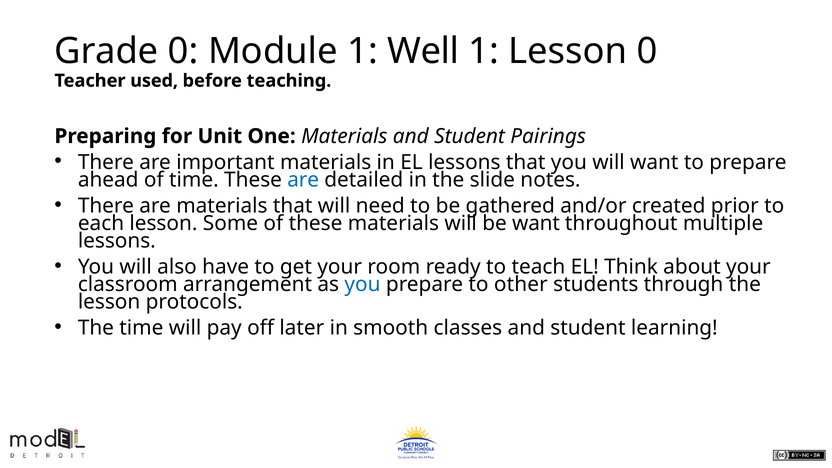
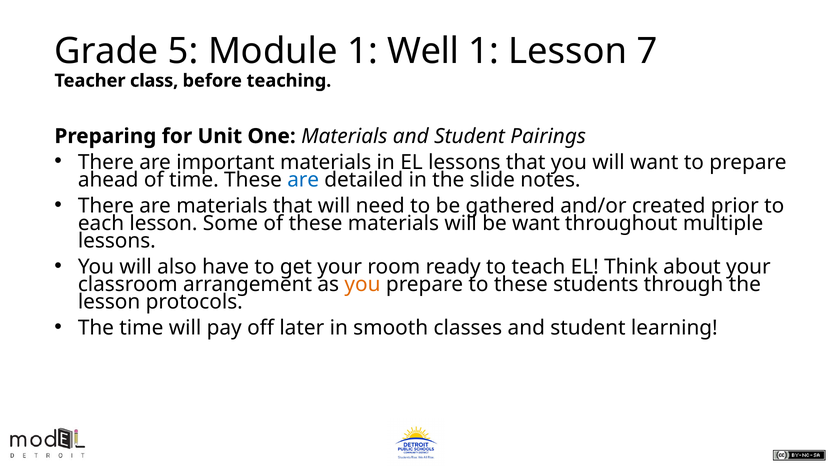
Grade 0: 0 -> 5 (183, 51)
Lesson 0: 0 -> 7 (647, 51)
used: used -> class (154, 81)
you colour: blue -> orange (362, 284)
to other: other -> these (521, 284)
